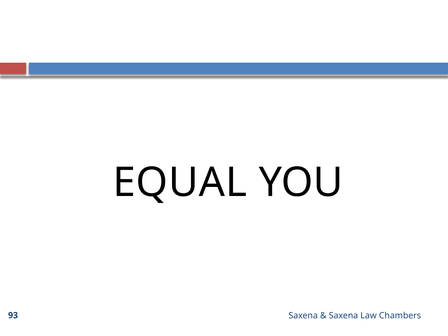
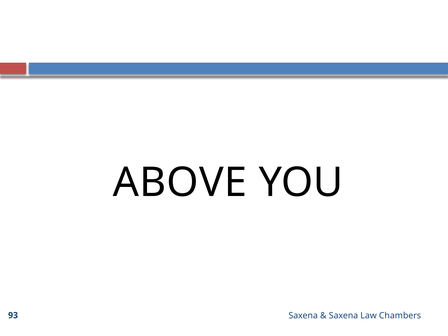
EQUAL: EQUAL -> ABOVE (180, 183)
